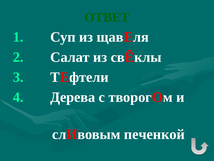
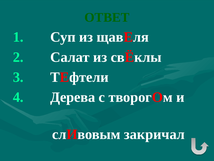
печенкой: печенкой -> закричал (154, 134)
